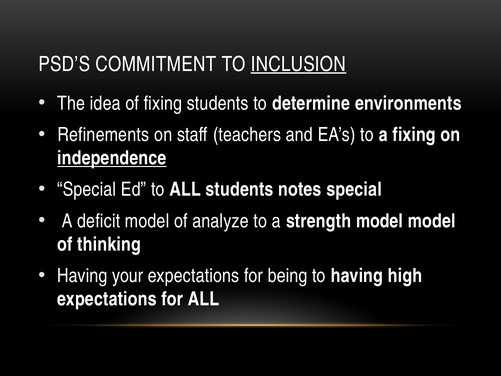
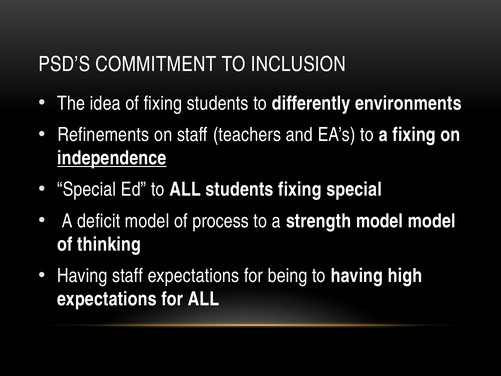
INCLUSION underline: present -> none (298, 64)
determine: determine -> differently (311, 103)
students notes: notes -> fixing (300, 189)
analyze: analyze -> process (221, 221)
Having your: your -> staff (128, 276)
